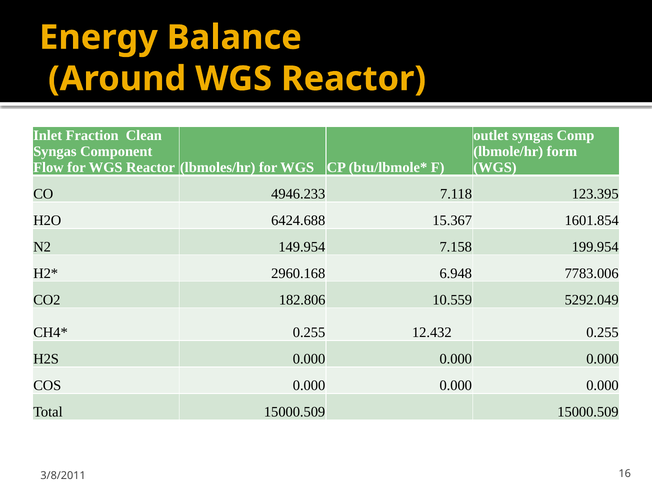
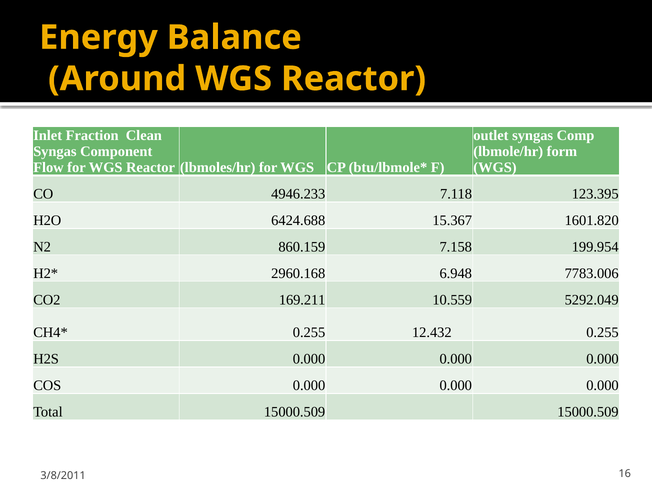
1601.854: 1601.854 -> 1601.820 (592, 220)
149.954: 149.954 -> 860.159 (302, 247)
182.806: 182.806 -> 169.211 (302, 300)
